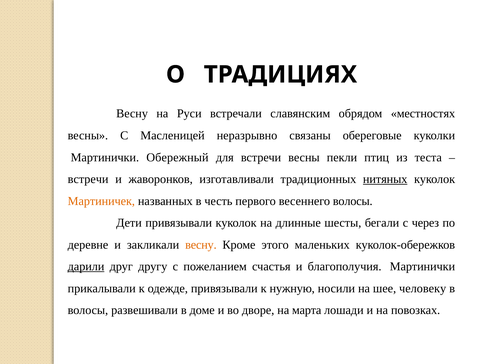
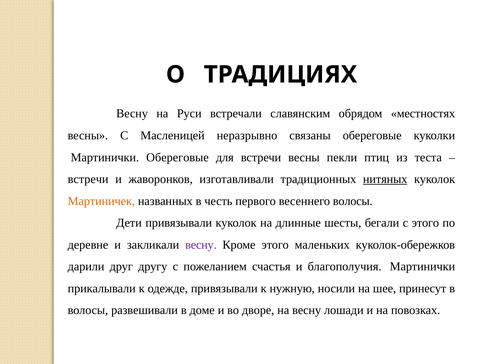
Мартинички Обережный: Обережный -> Обереговые (177, 157)
с через: через -> этого (425, 223)
весну colour: orange -> purple (201, 245)
дарили underline: present -> none (86, 266)
человеку: человеку -> принесут (423, 288)
на марта: марта -> весну (307, 310)
